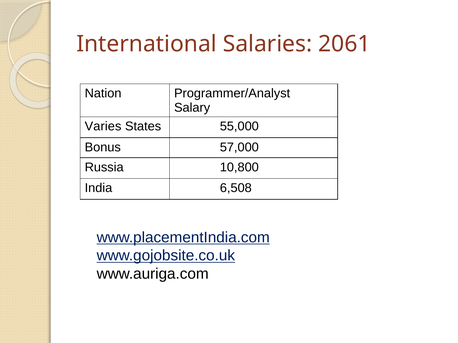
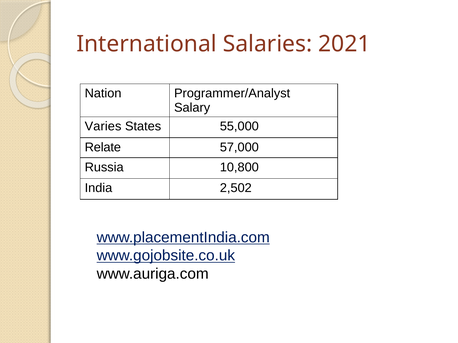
2061: 2061 -> 2021 (344, 44)
Bonus: Bonus -> Relate (103, 147)
6,508: 6,508 -> 2,502 (236, 188)
